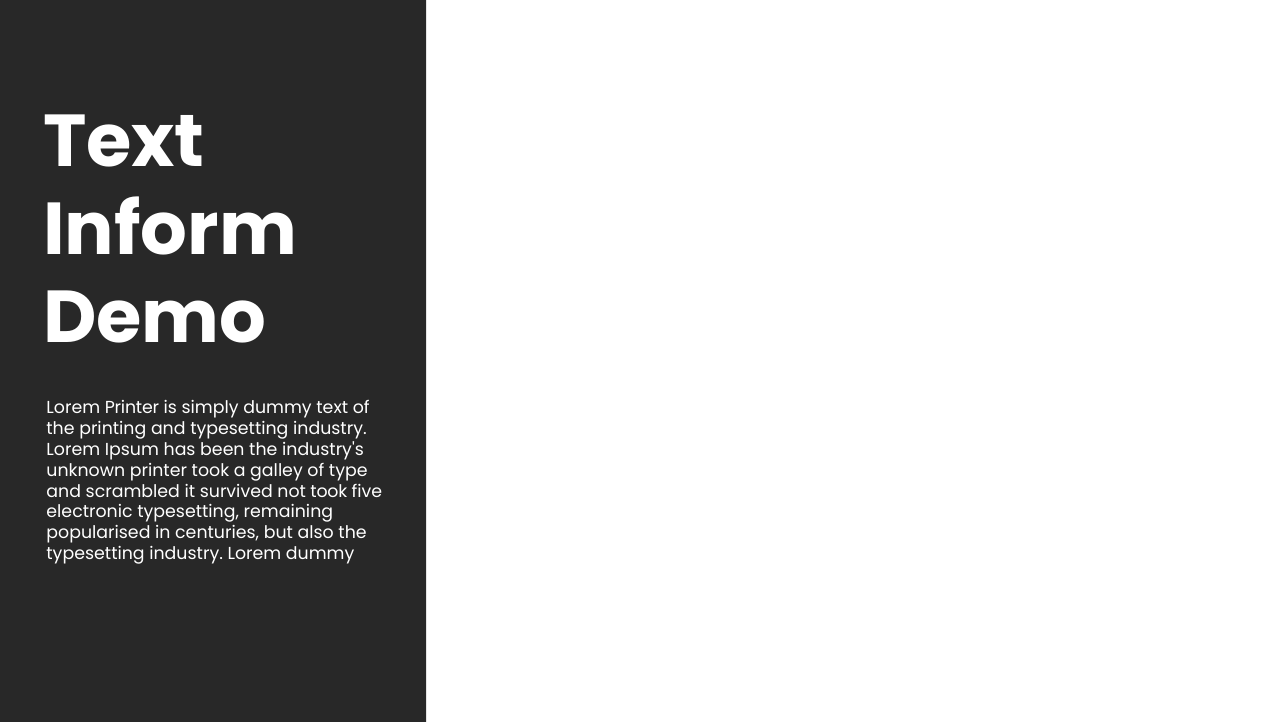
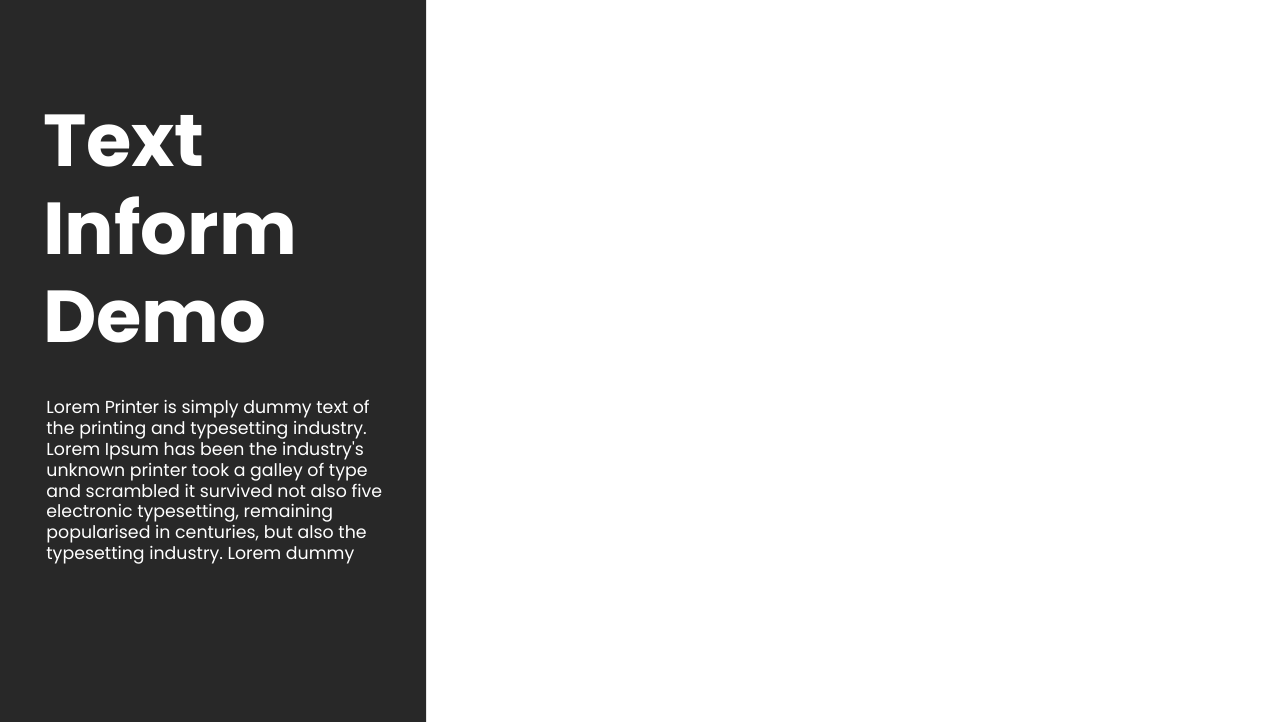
not took: took -> also (329, 491)
